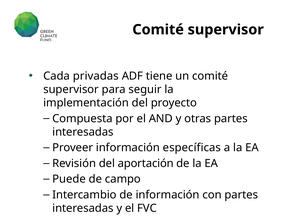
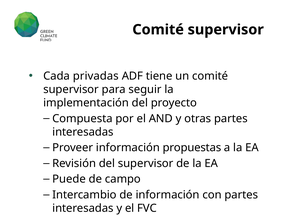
específicas: específicas -> propuestas (192, 148)
del aportación: aportación -> supervisor (146, 164)
